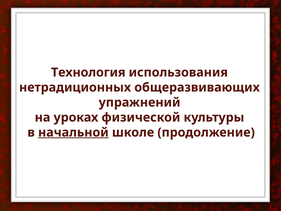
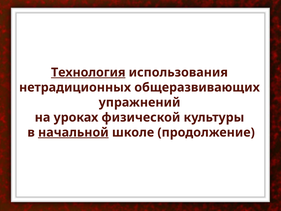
Технология underline: none -> present (88, 72)
